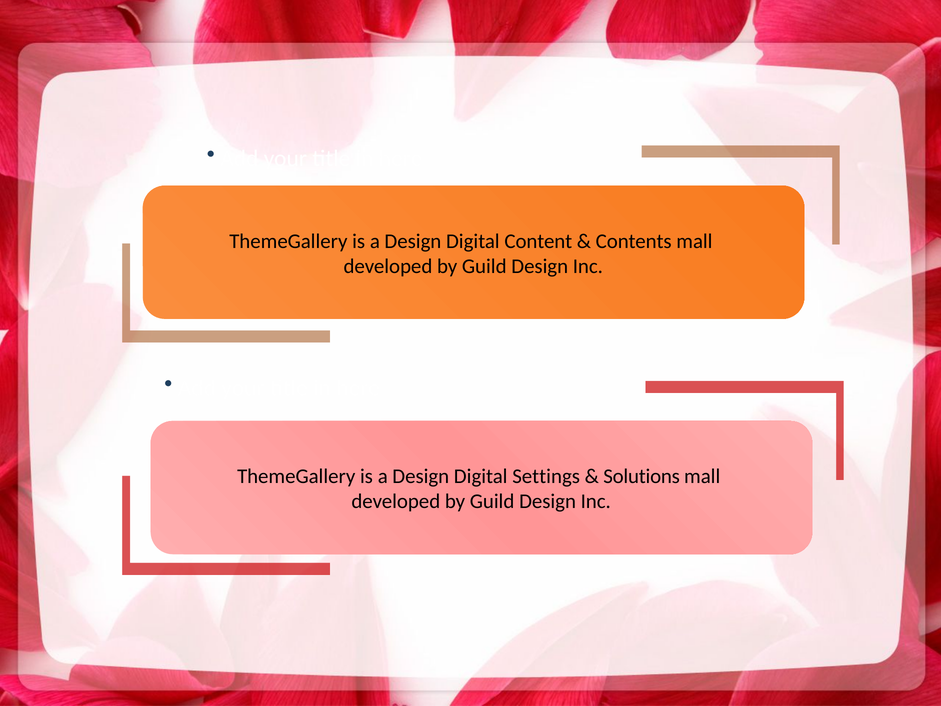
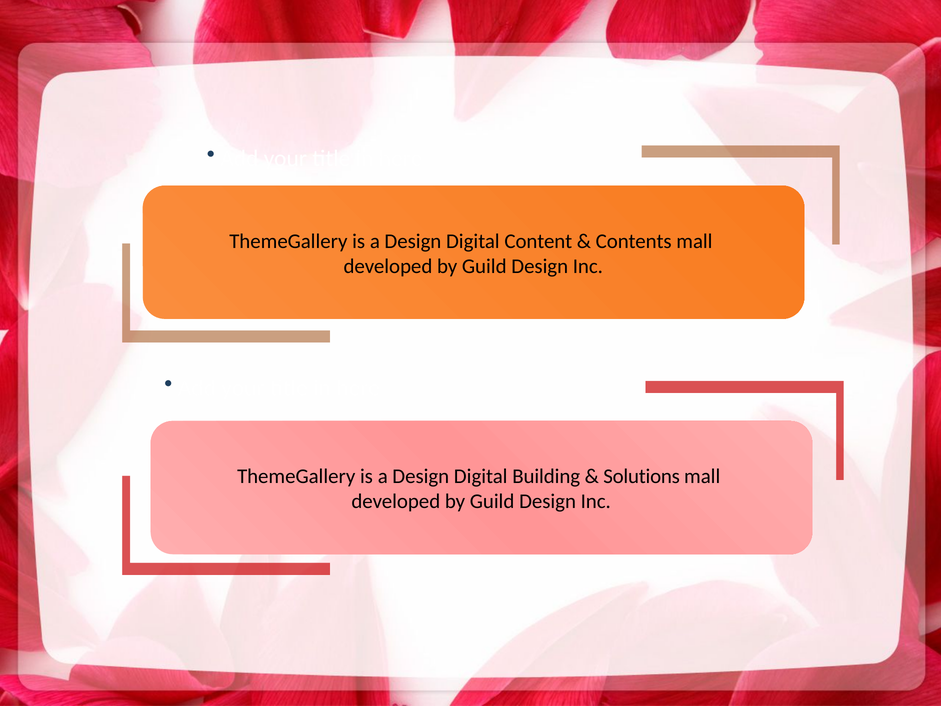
Settings: Settings -> Building (546, 476)
